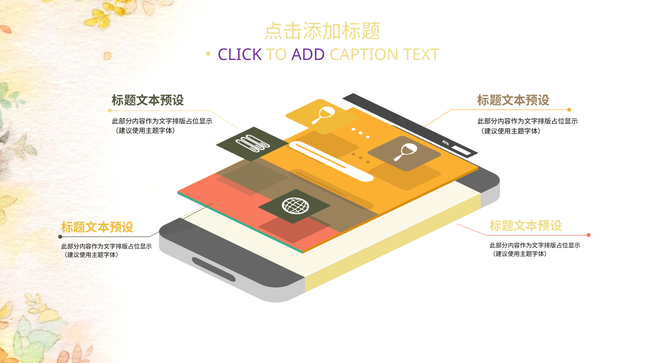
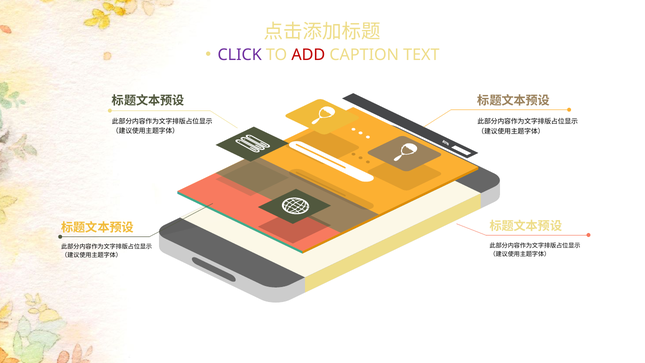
ADD colour: purple -> red (308, 55)
